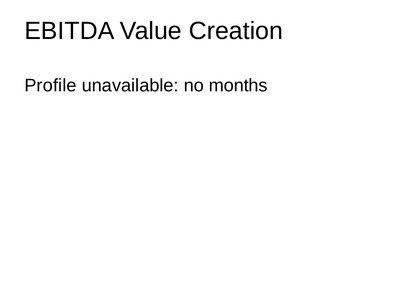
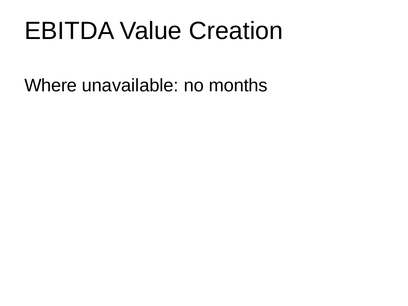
Profile: Profile -> Where (51, 86)
